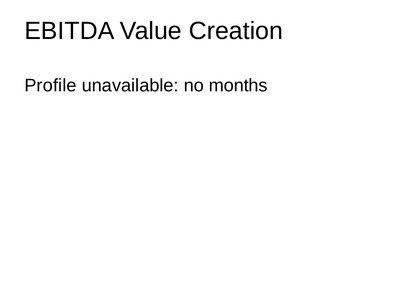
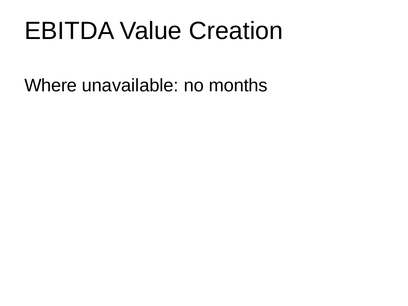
Profile: Profile -> Where (51, 86)
